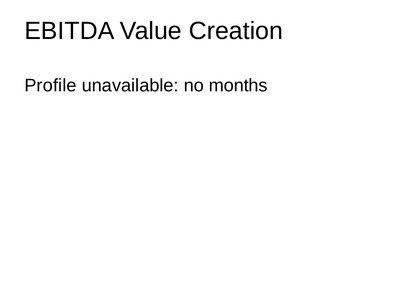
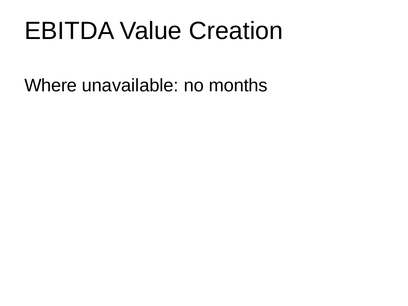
Profile: Profile -> Where (51, 86)
